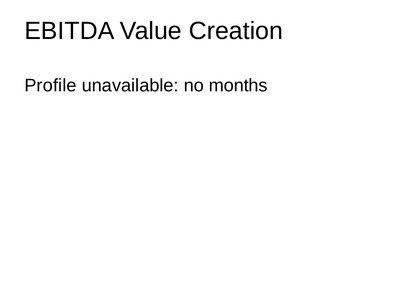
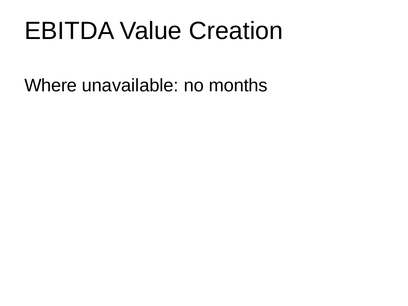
Profile: Profile -> Where (51, 86)
